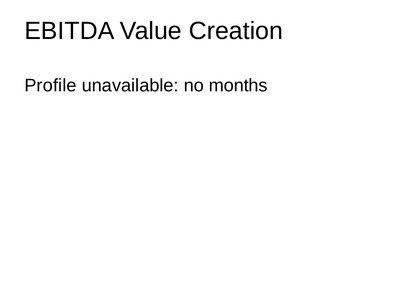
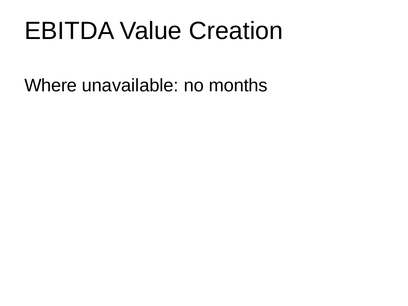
Profile: Profile -> Where (51, 86)
